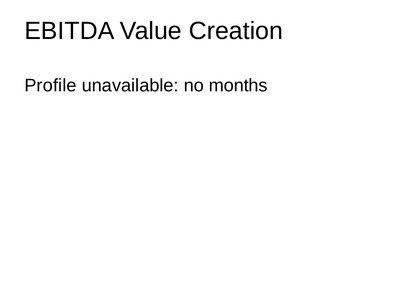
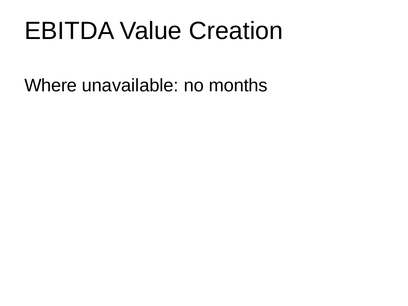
Profile: Profile -> Where (51, 86)
